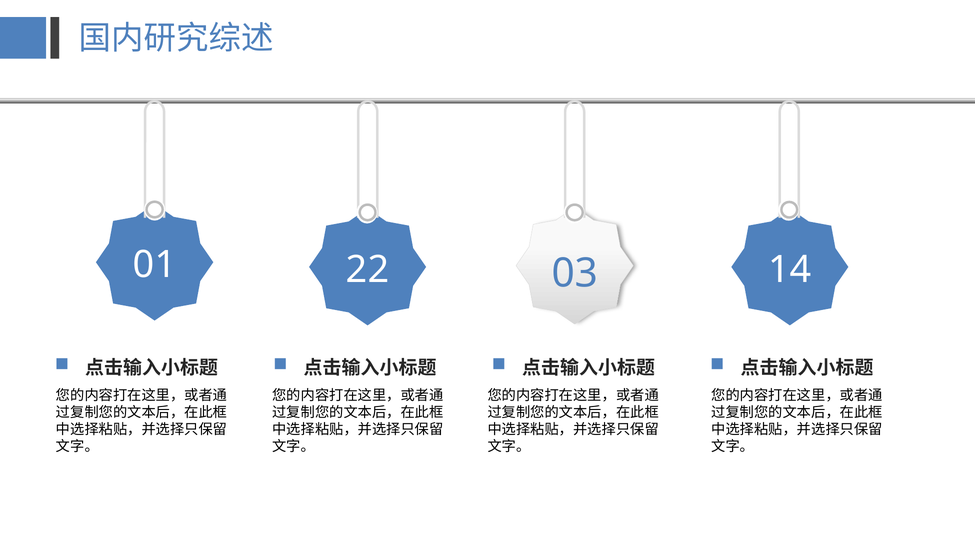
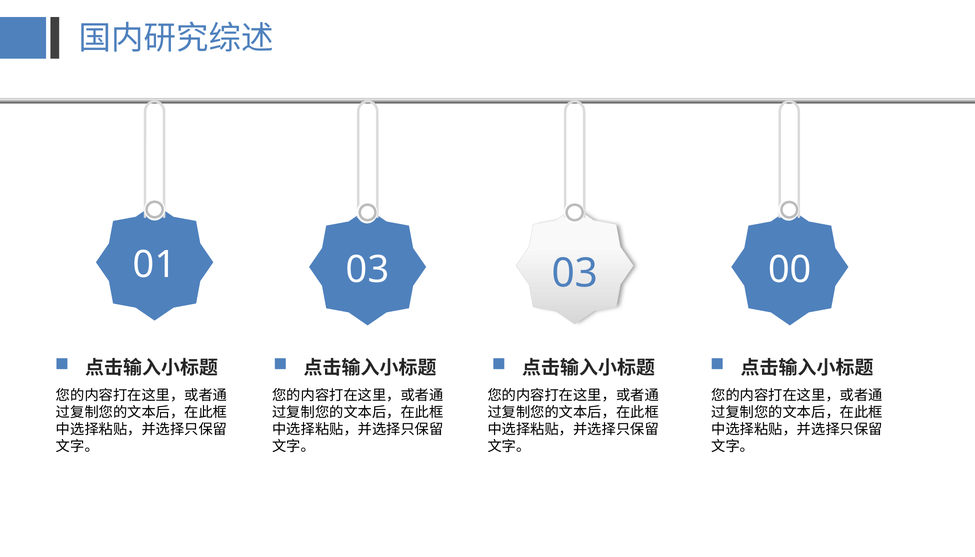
01 22: 22 -> 03 (368, 270)
14: 14 -> 00 (790, 270)
